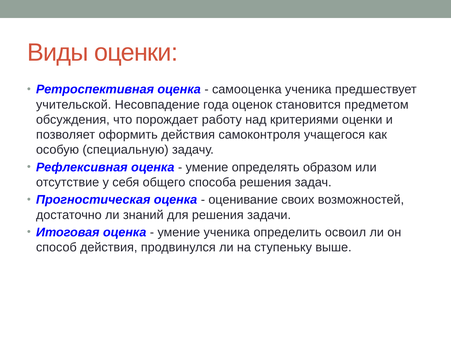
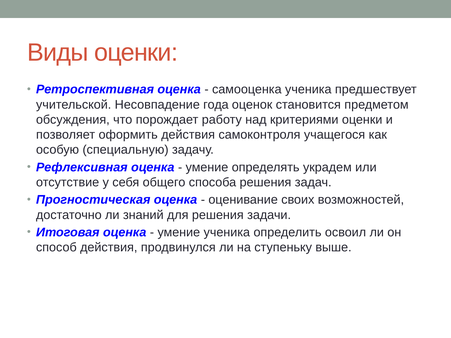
образом: образом -> украдем (327, 167)
